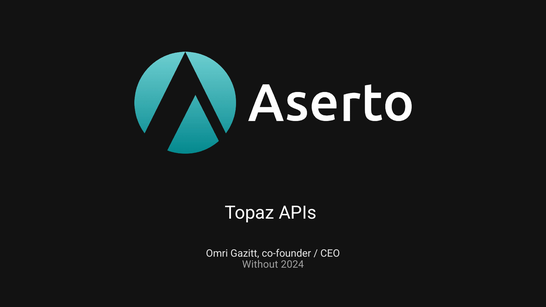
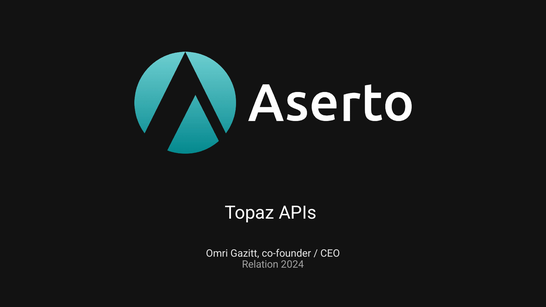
Without: Without -> Relation (260, 265)
